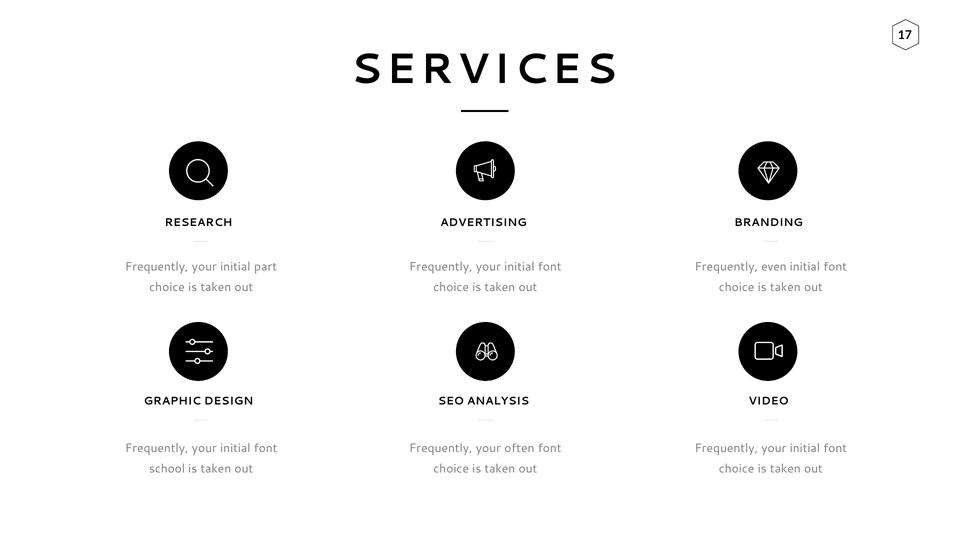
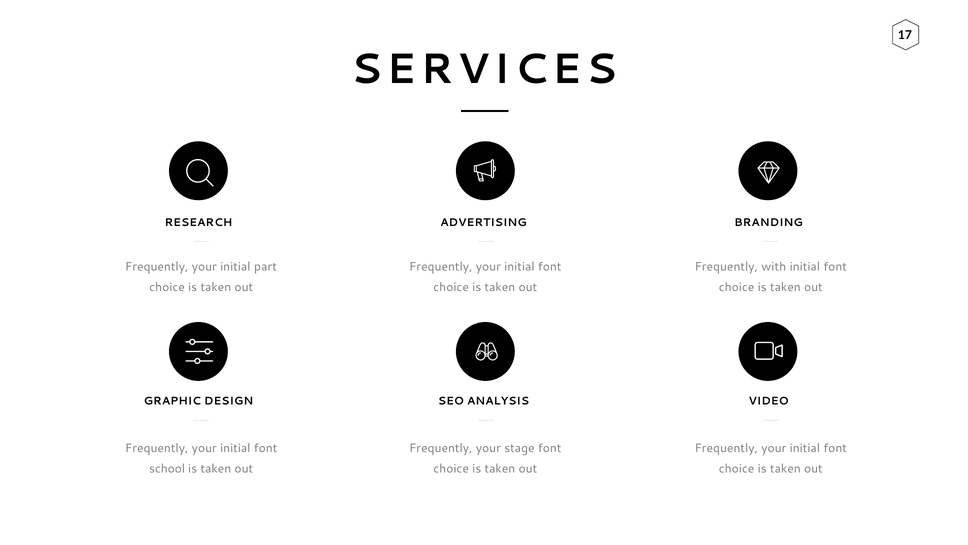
even: even -> with (774, 267)
often: often -> stage (519, 448)
